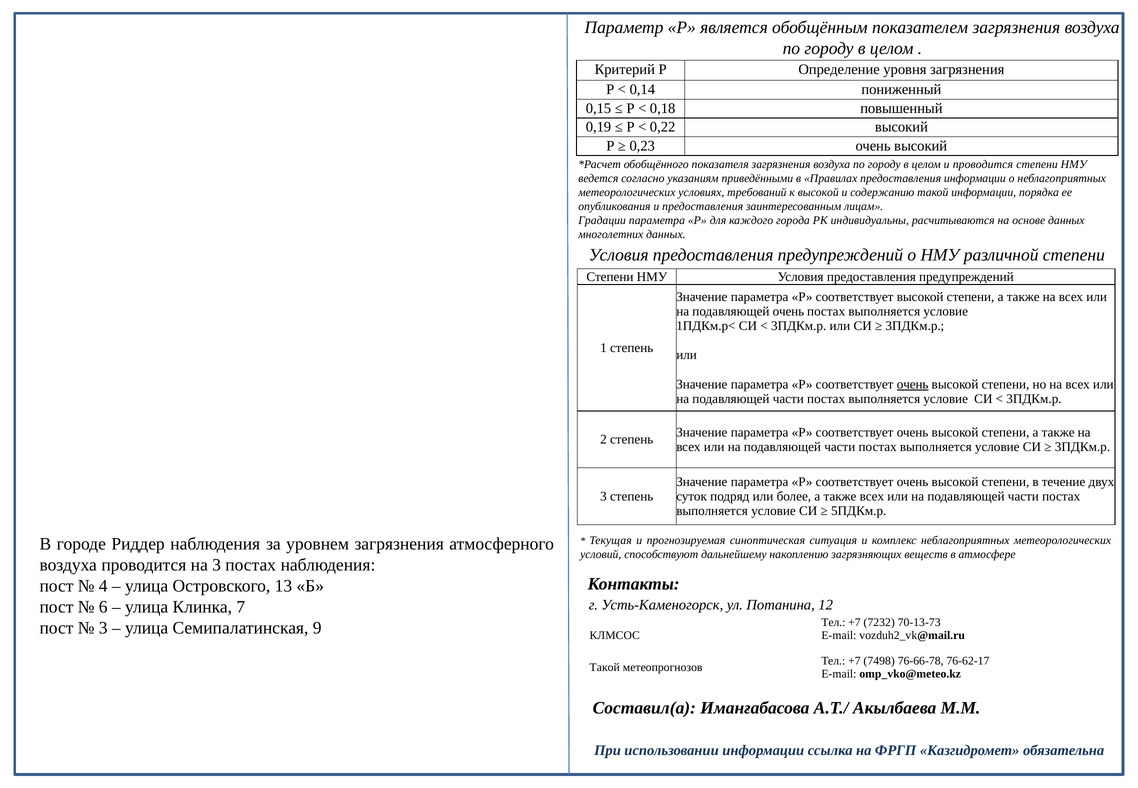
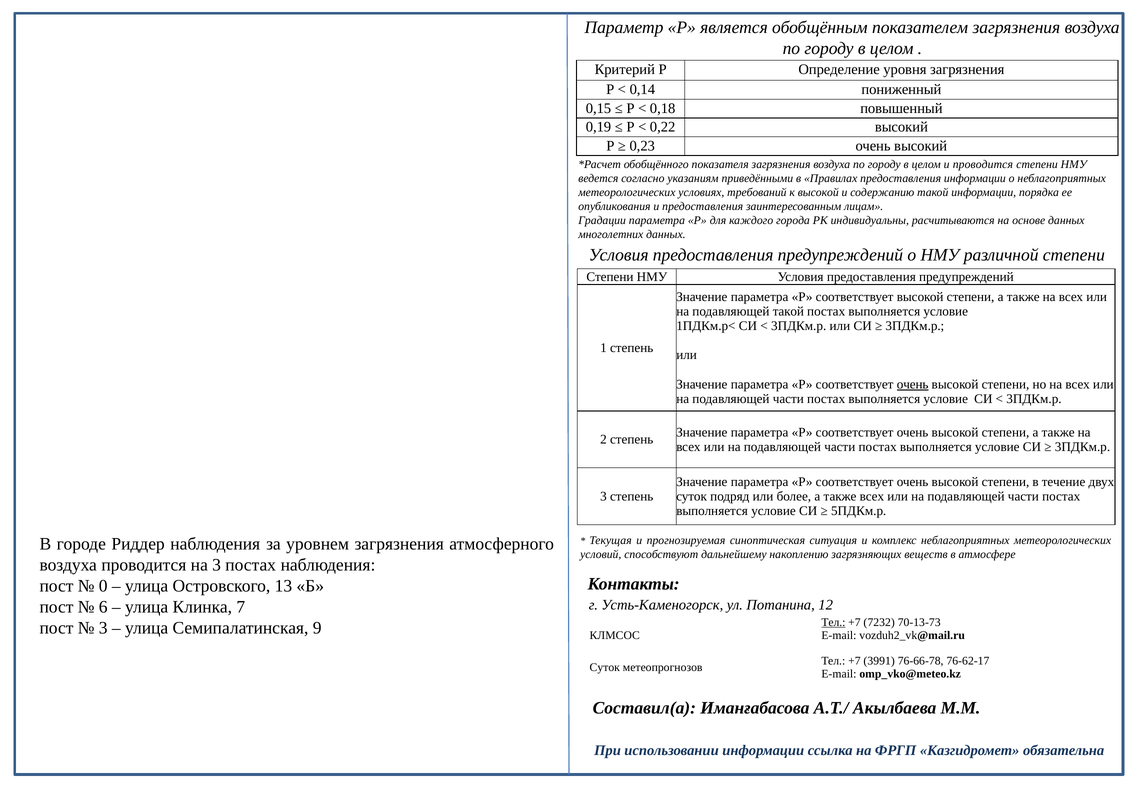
подавляющей очень: очень -> такой (788, 311)
4: 4 -> 0 (103, 586)
Тел underline: none -> present (833, 622)
7498: 7498 -> 3991 (879, 661)
Такой: Такой -> Суток (605, 667)
